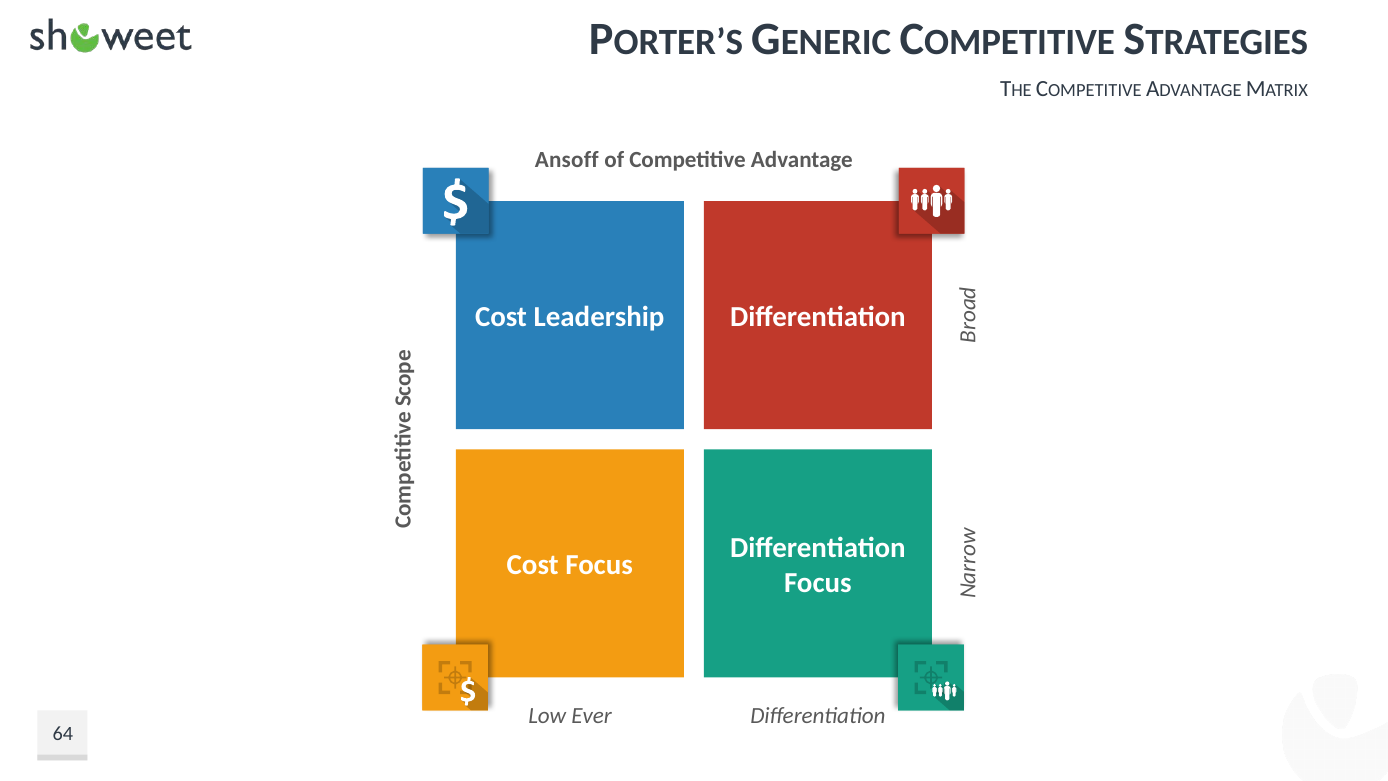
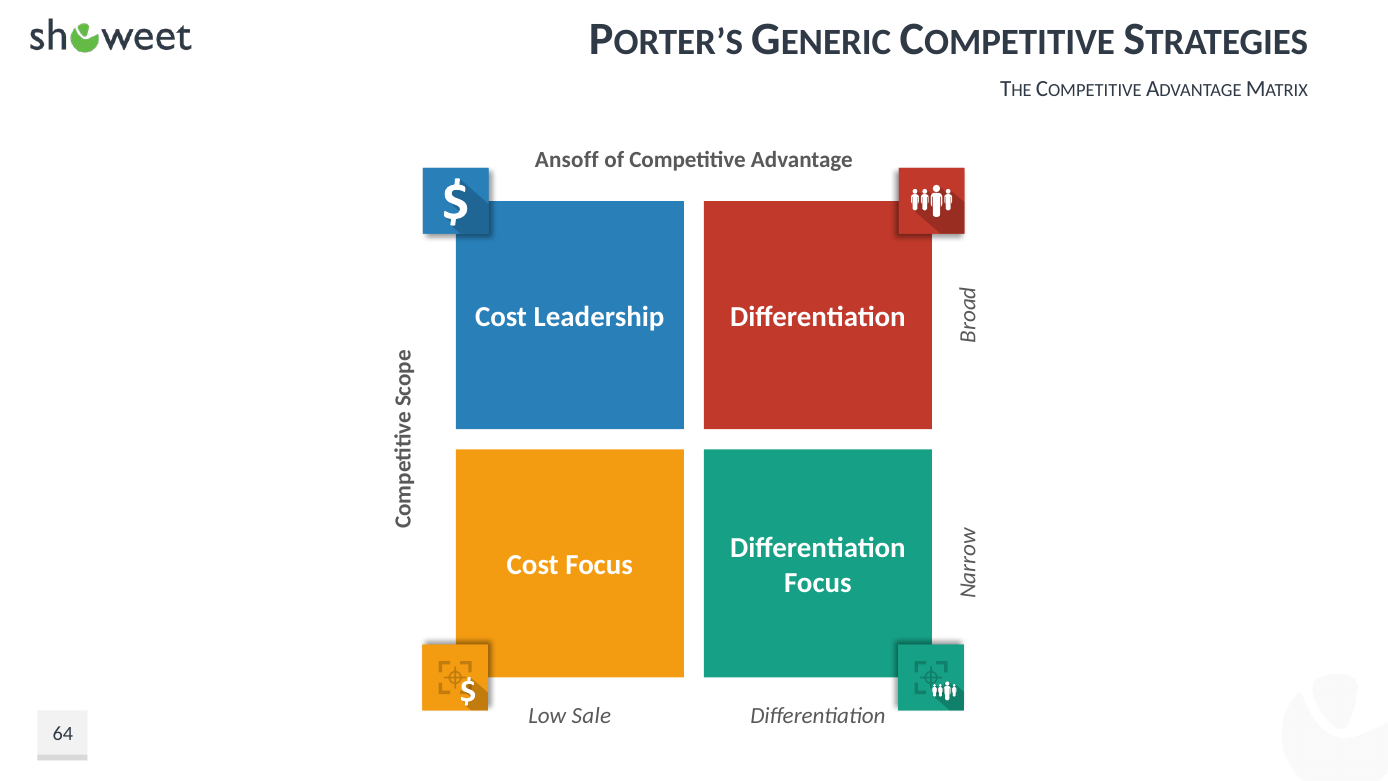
Ever: Ever -> Sale (591, 715)
